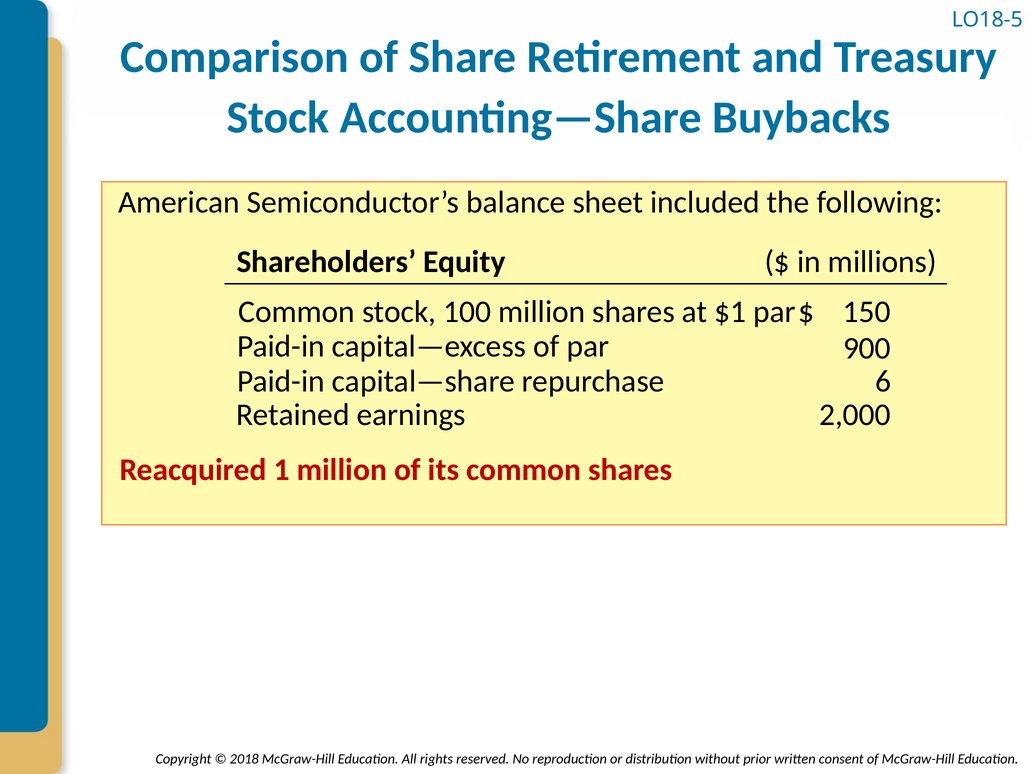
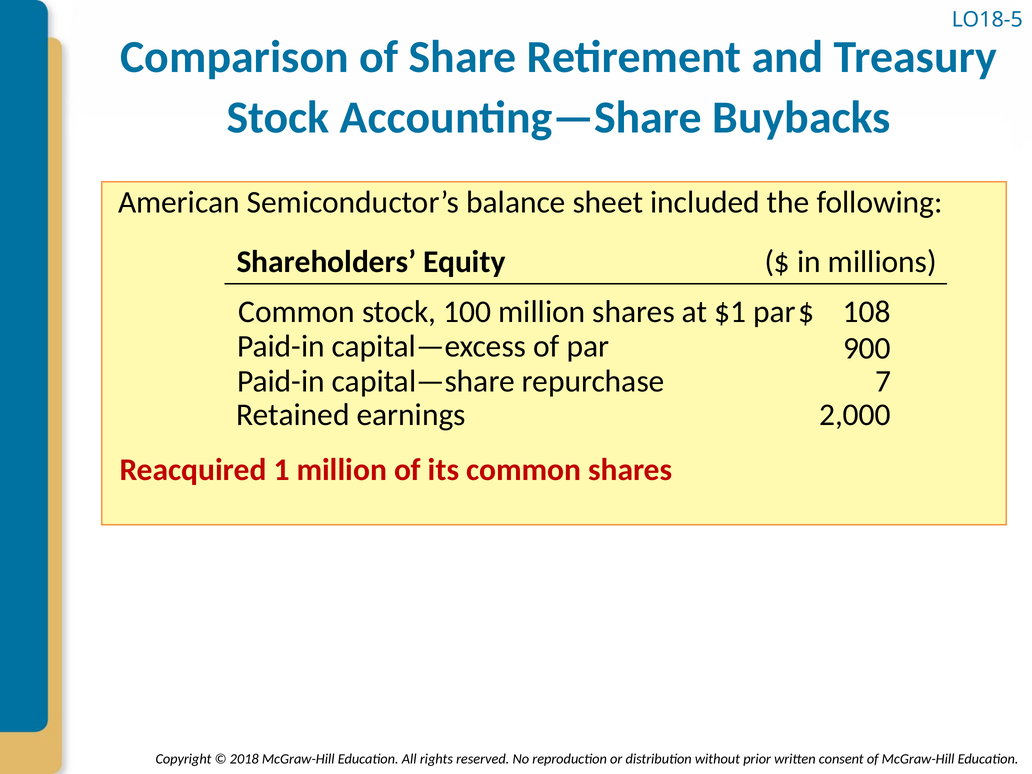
150: 150 -> 108 (867, 312)
6: 6 -> 7 (883, 382)
